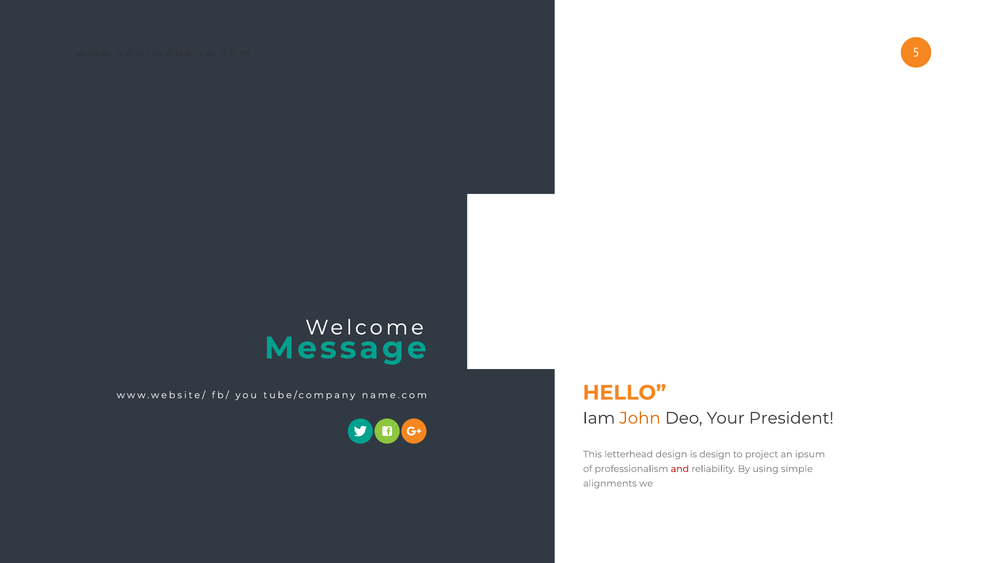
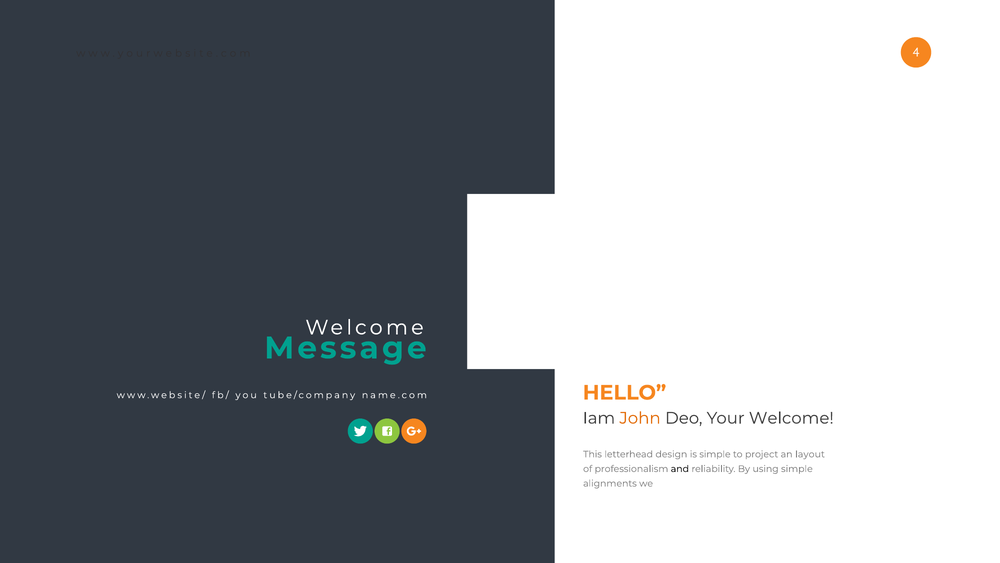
5: 5 -> 4 (916, 53)
Your President: President -> Welcome (791, 418)
is design: design -> simple (715, 454)
ipsum: ipsum -> layout (810, 454)
and colour: red -> black (680, 468)
